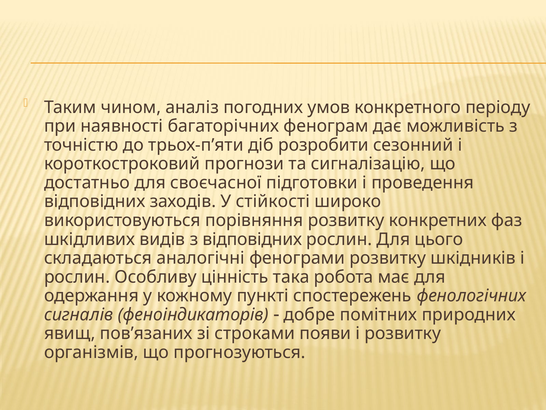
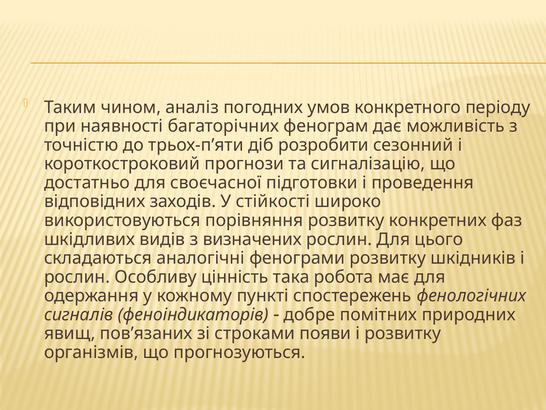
з відповідних: відповідних -> визначених (252, 239)
